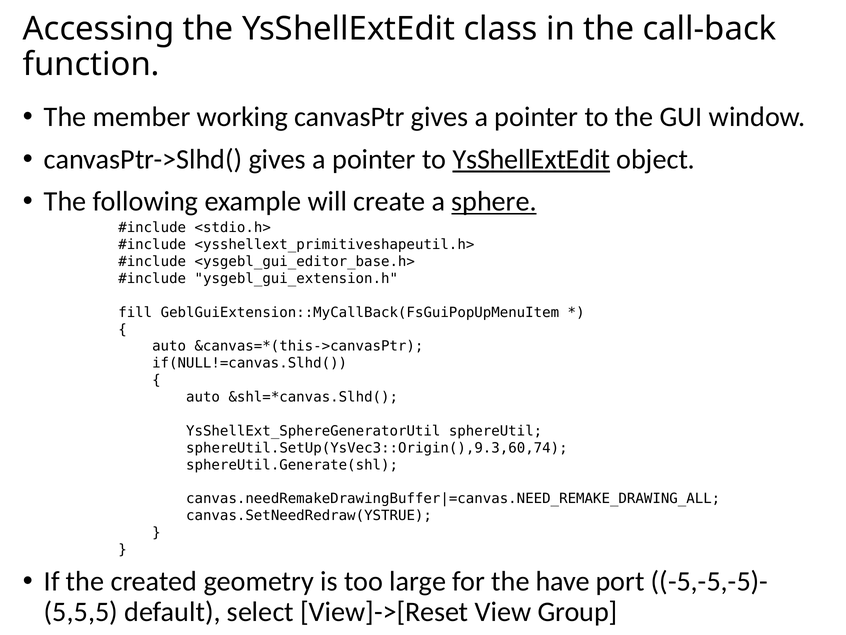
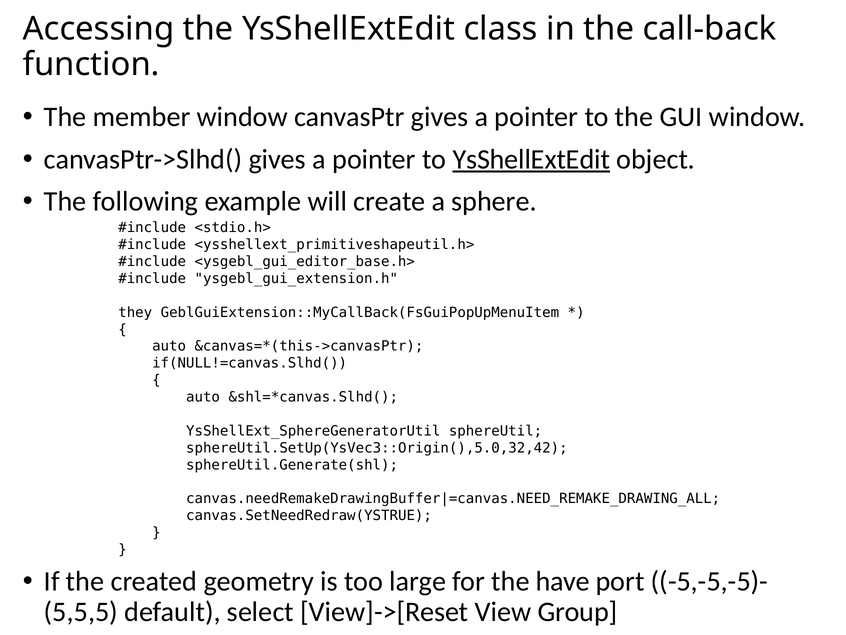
member working: working -> window (242, 117)
sphere underline: present -> none (494, 201)
fill: fill -> they (135, 312)
sphereUtil.SetUp(YsVec3::Origin(),9.3,60,74: sphereUtil.SetUp(YsVec3::Origin(),9.3,60,74 -> sphereUtil.SetUp(YsVec3::Origin(),5.0,32,42 (377, 448)
